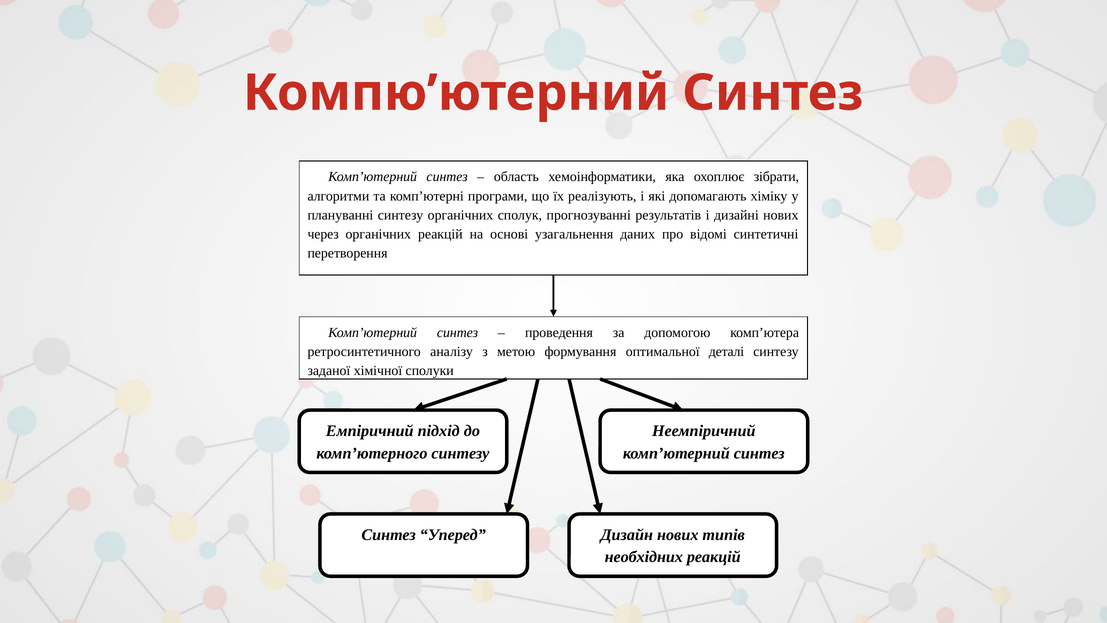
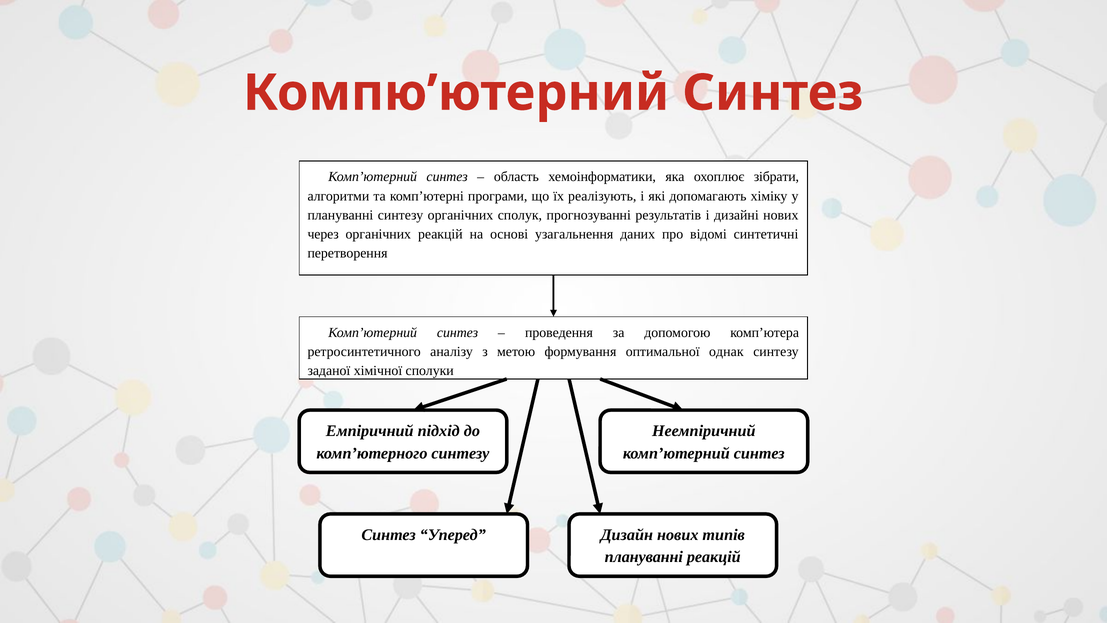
деталі: деталі -> однак (726, 352)
необхідних: необхідних -> плануванні (644, 557)
